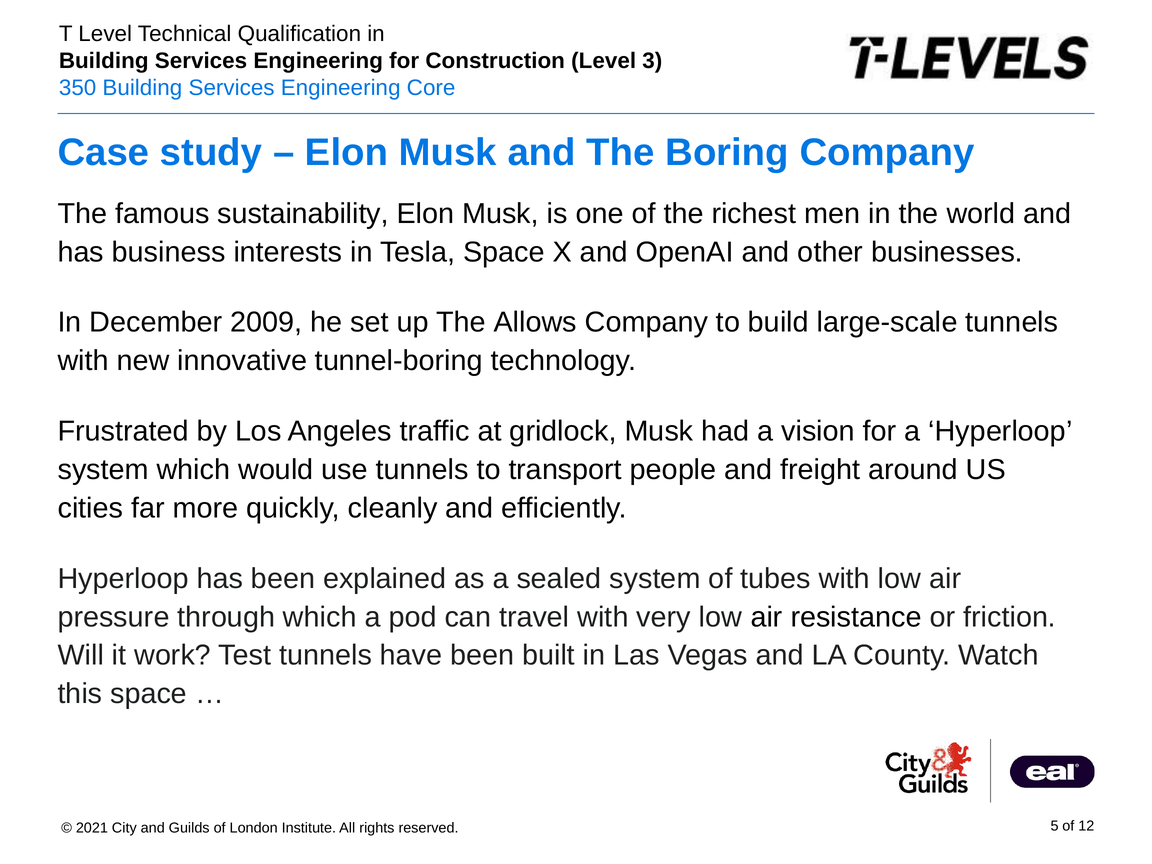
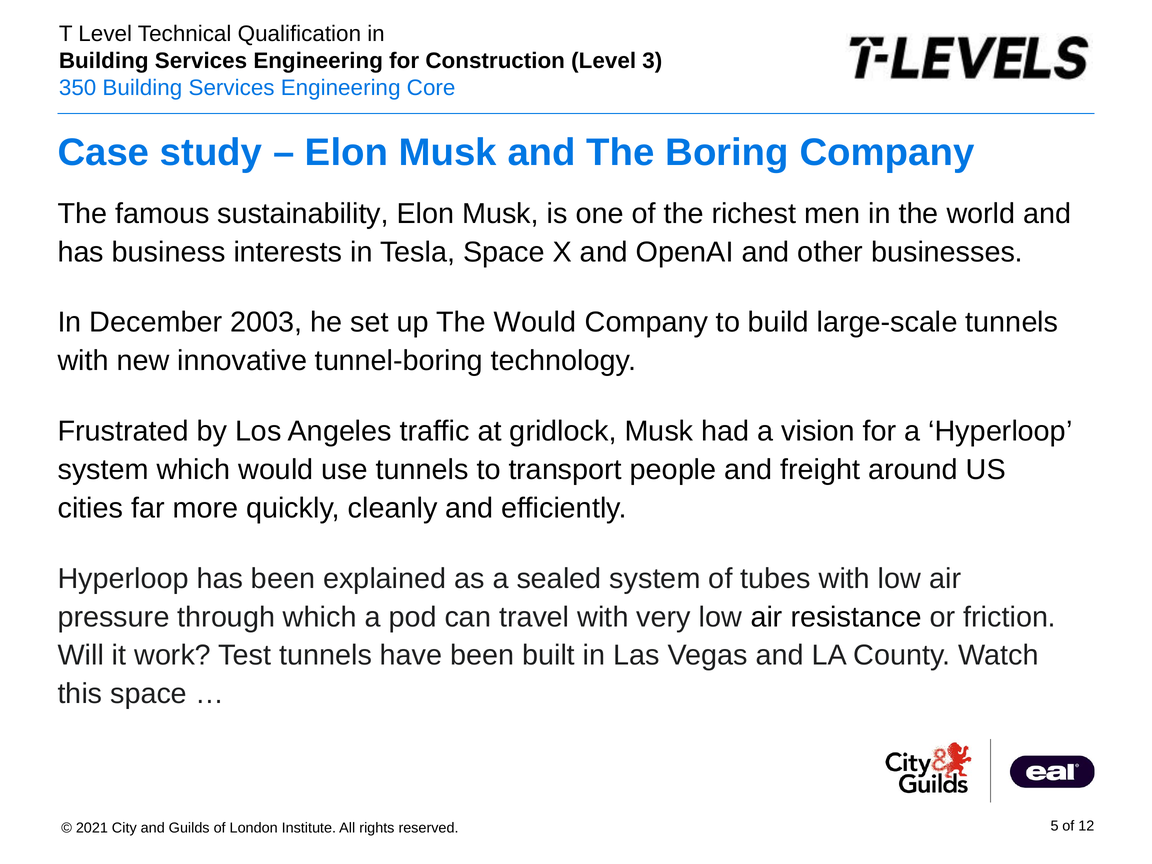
2009: 2009 -> 2003 (266, 322)
The Allows: Allows -> Would (535, 322)
